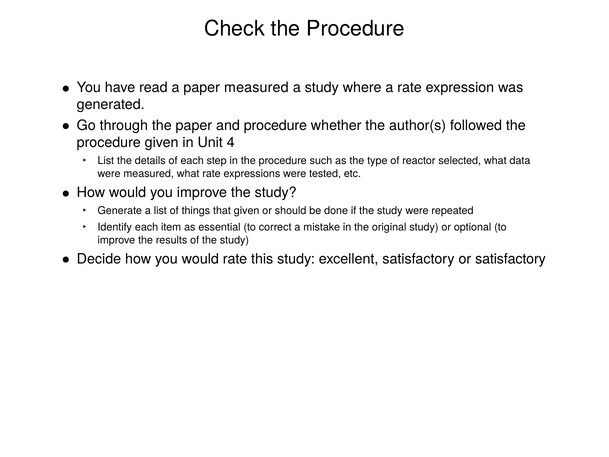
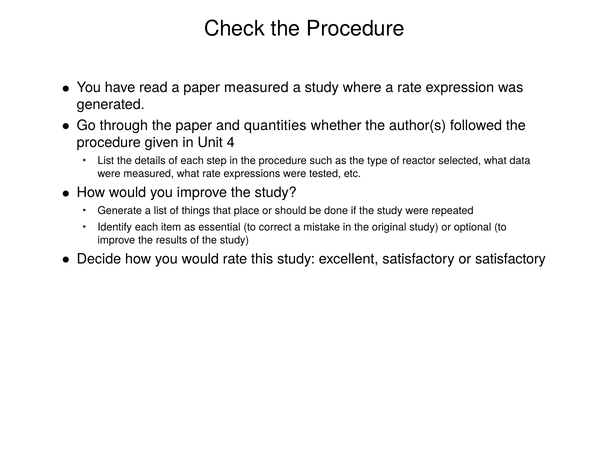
and procedure: procedure -> quantities (275, 125)
that given: given -> place (247, 211)
